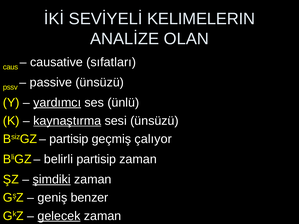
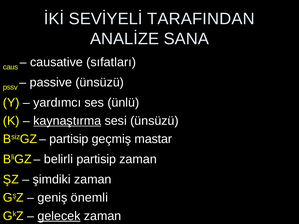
KELIMELERIN: KELIMELERIN -> TARAFINDAN (201, 19)
OLAN: OLAN -> SANA (186, 39)
yardımcı underline: present -> none (57, 103)
çalıyor: çalıyor -> mastar (153, 139)
şimdiki underline: present -> none (52, 180)
benzer: benzer -> önemli (89, 198)
